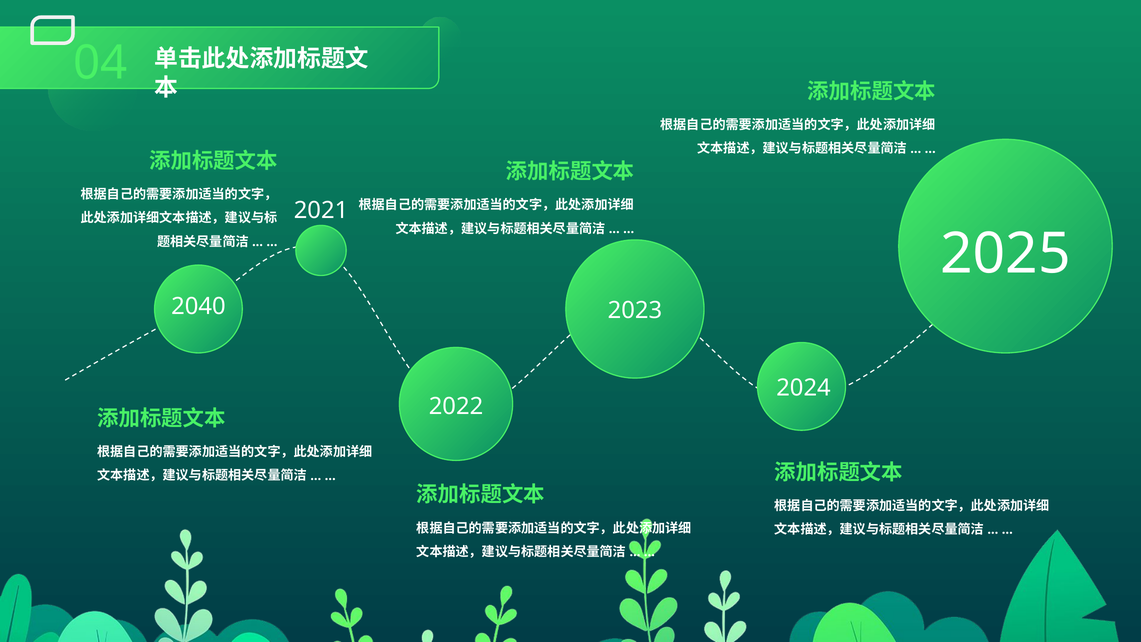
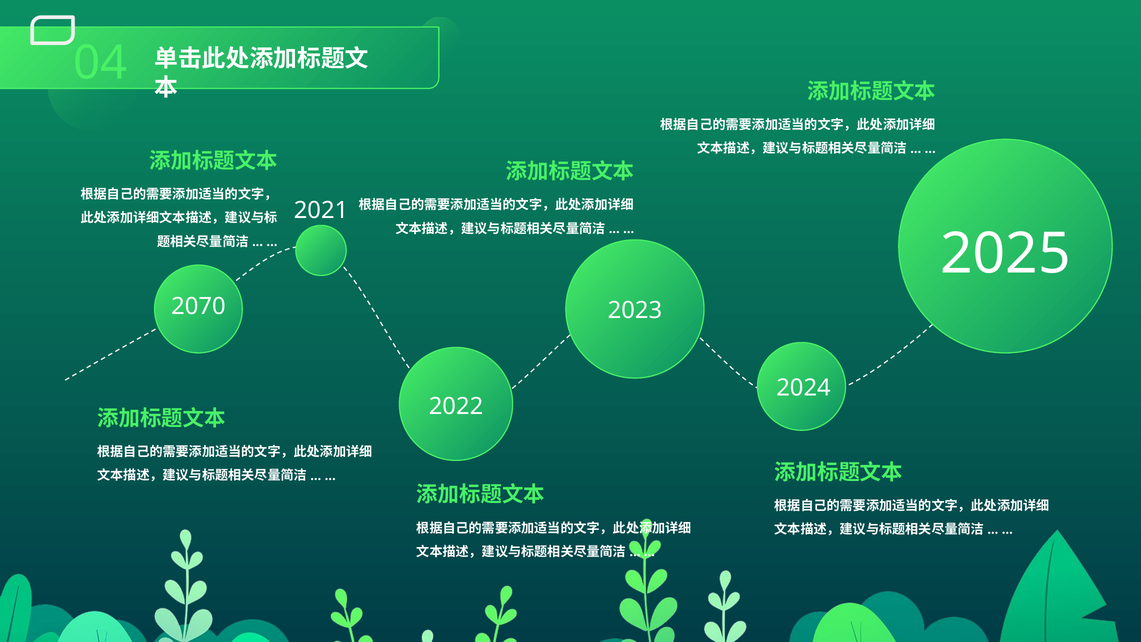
2040: 2040 -> 2070 (198, 307)
